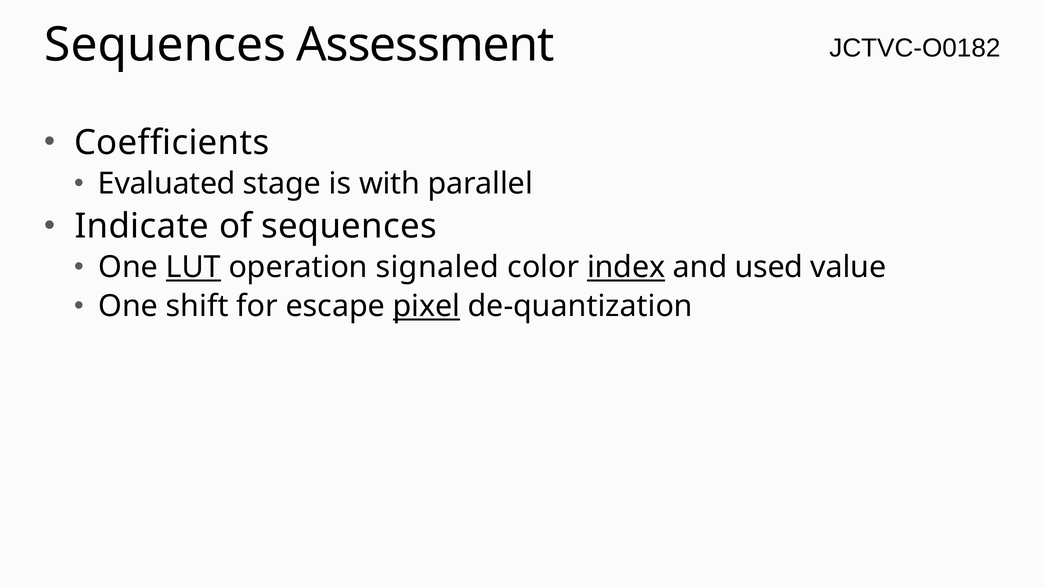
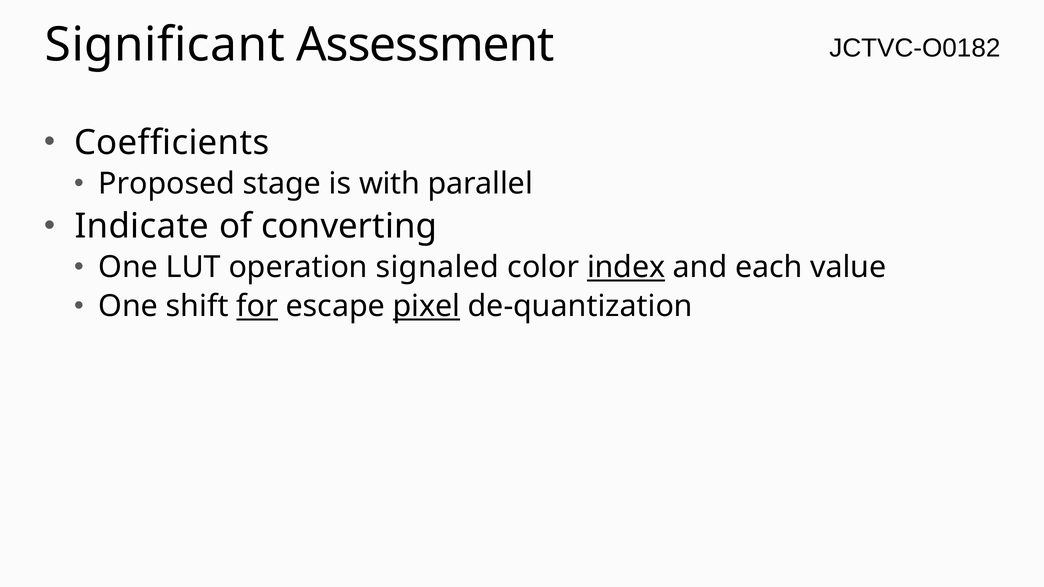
Sequences: Sequences -> Significant (165, 45)
Evaluated: Evaluated -> Proposed (167, 184)
of sequences: sequences -> converting (349, 226)
LUT underline: present -> none (193, 268)
used: used -> each (769, 268)
for underline: none -> present (257, 307)
